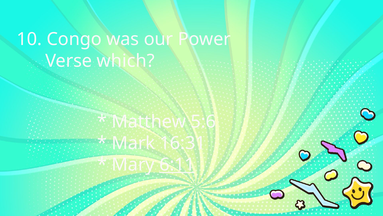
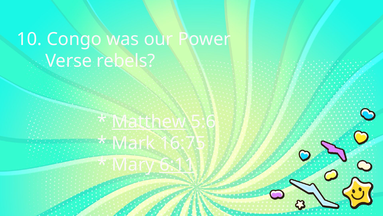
which: which -> rebels (126, 61)
Matthew underline: none -> present (149, 121)
16:31: 16:31 -> 16:75 (183, 143)
